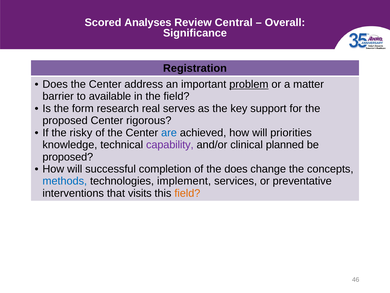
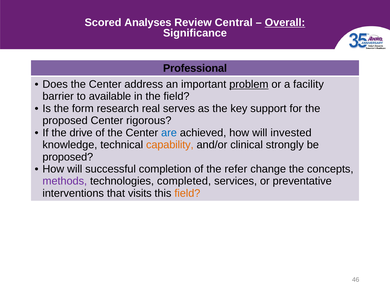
Overall underline: none -> present (285, 23)
Registration: Registration -> Professional (195, 68)
matter: matter -> facility (308, 84)
risky: risky -> drive (81, 132)
priorities: priorities -> invested (291, 132)
capability colour: purple -> orange (170, 145)
planned: planned -> strongly (285, 145)
the does: does -> refer (236, 169)
methods colour: blue -> purple (65, 181)
implement: implement -> completed (184, 181)
